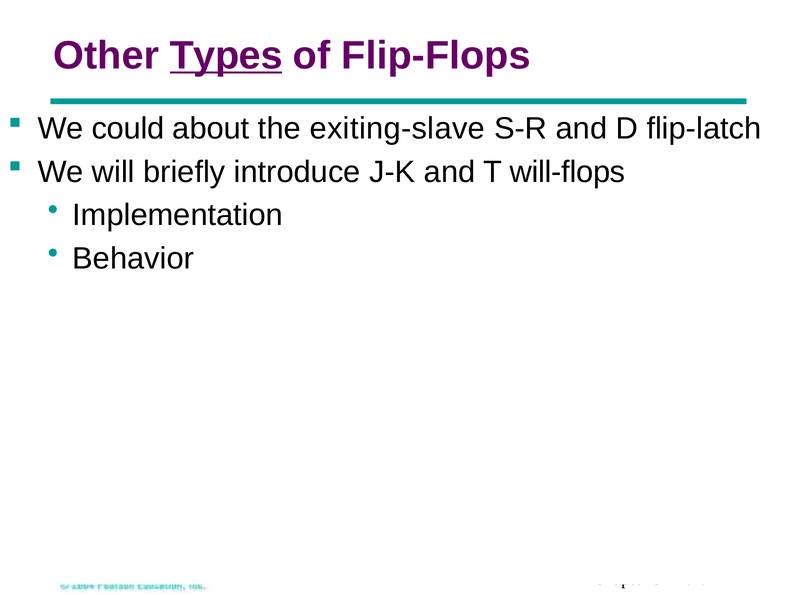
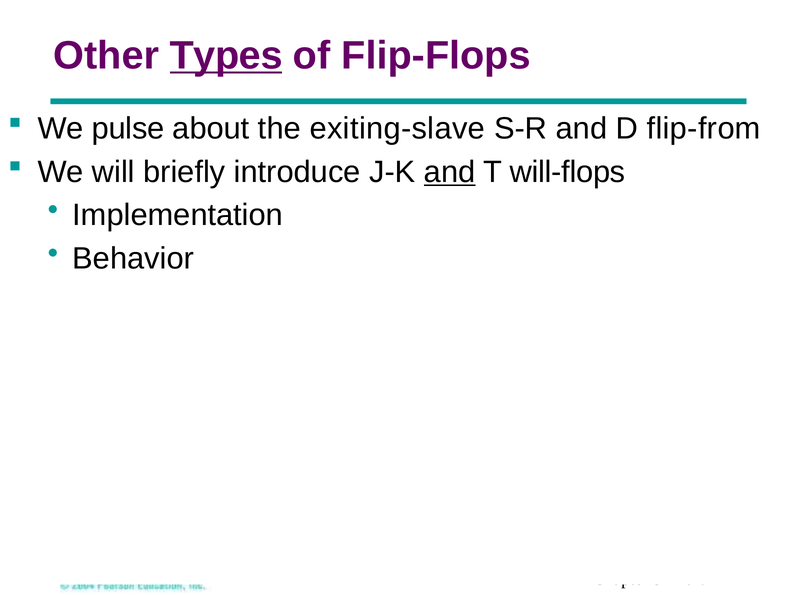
could: could -> pulse (128, 129)
flip-latch: flip-latch -> flip-from (704, 129)
and underline: none -> present (450, 172)
